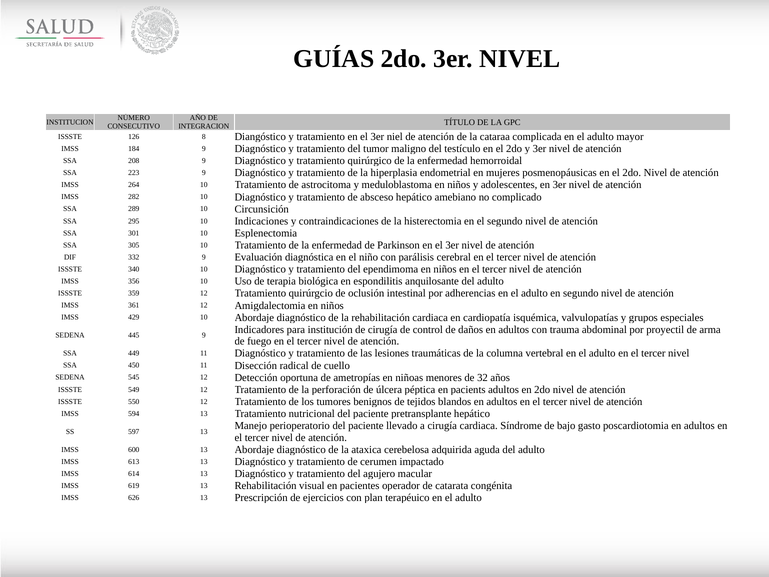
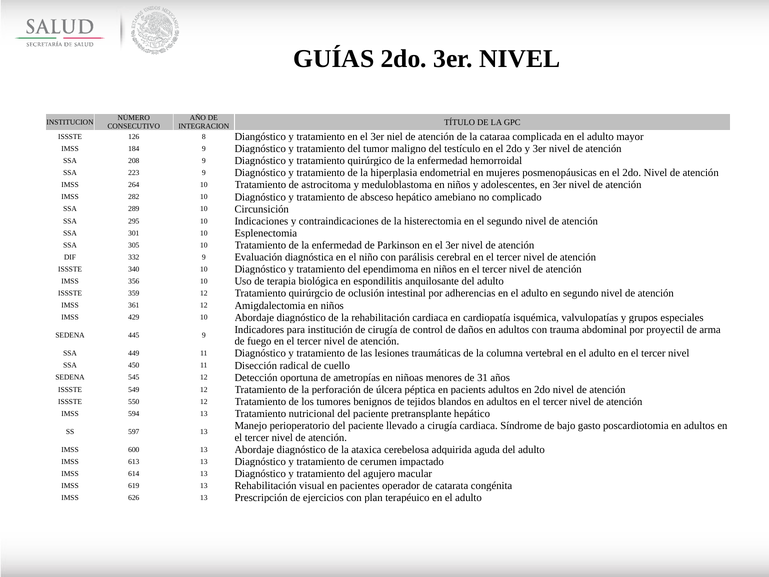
32: 32 -> 31 (482, 377)
